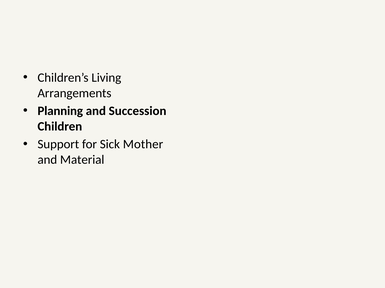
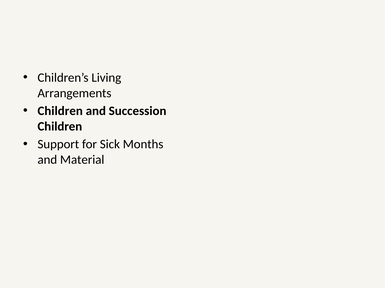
Planning: Planning -> Children (60, 111)
Mother: Mother -> Months (143, 145)
